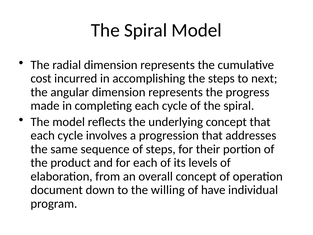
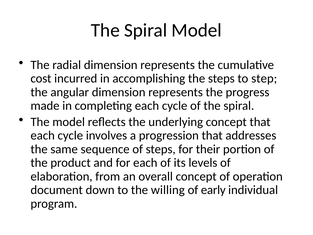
next: next -> step (264, 78)
have: have -> early (213, 190)
